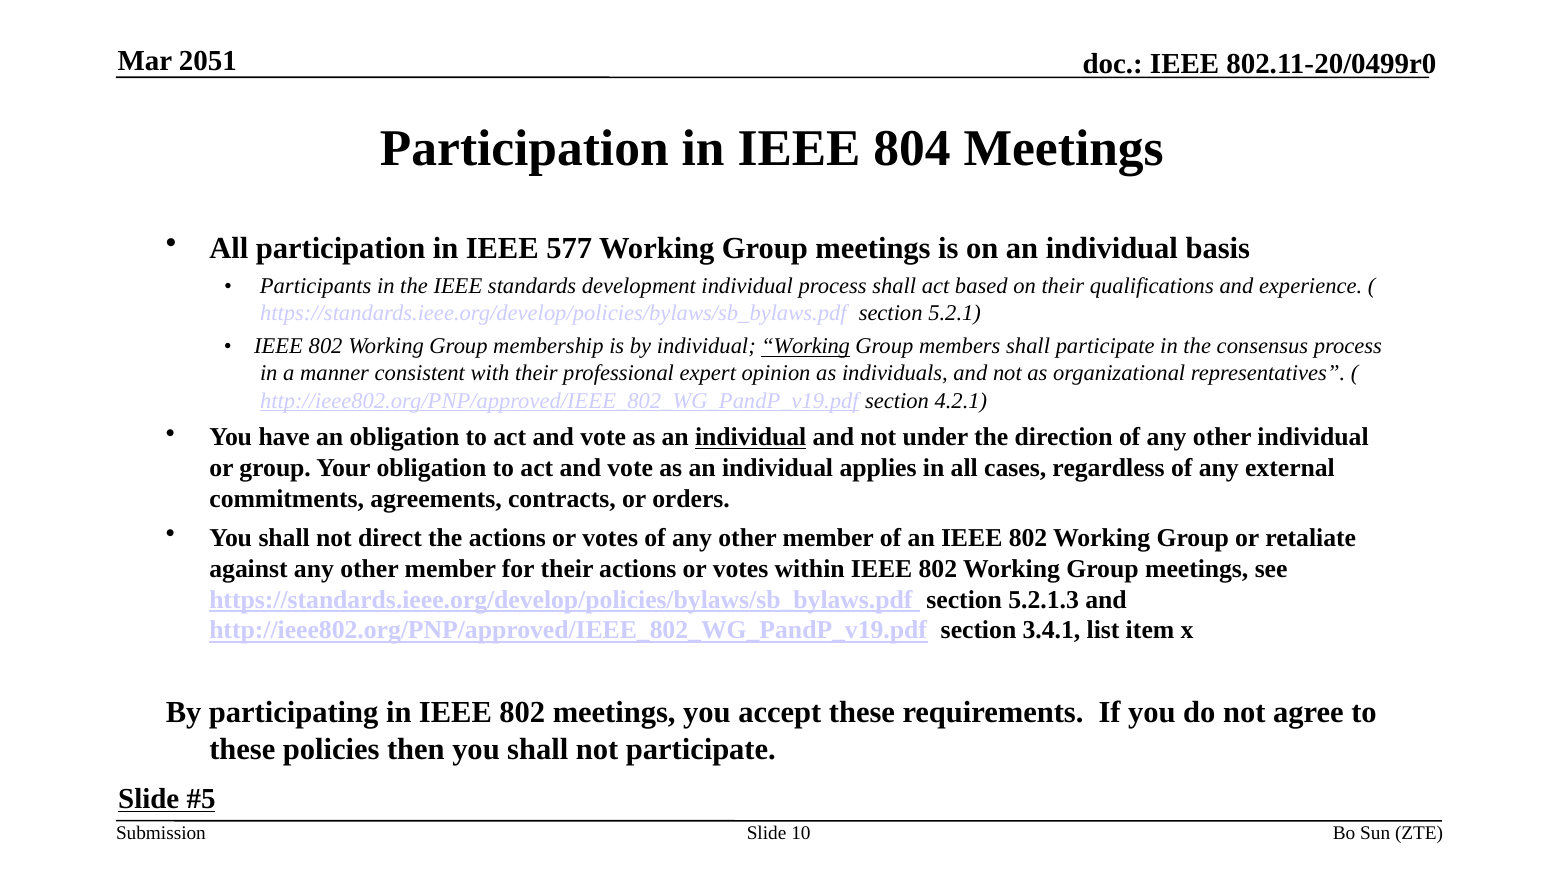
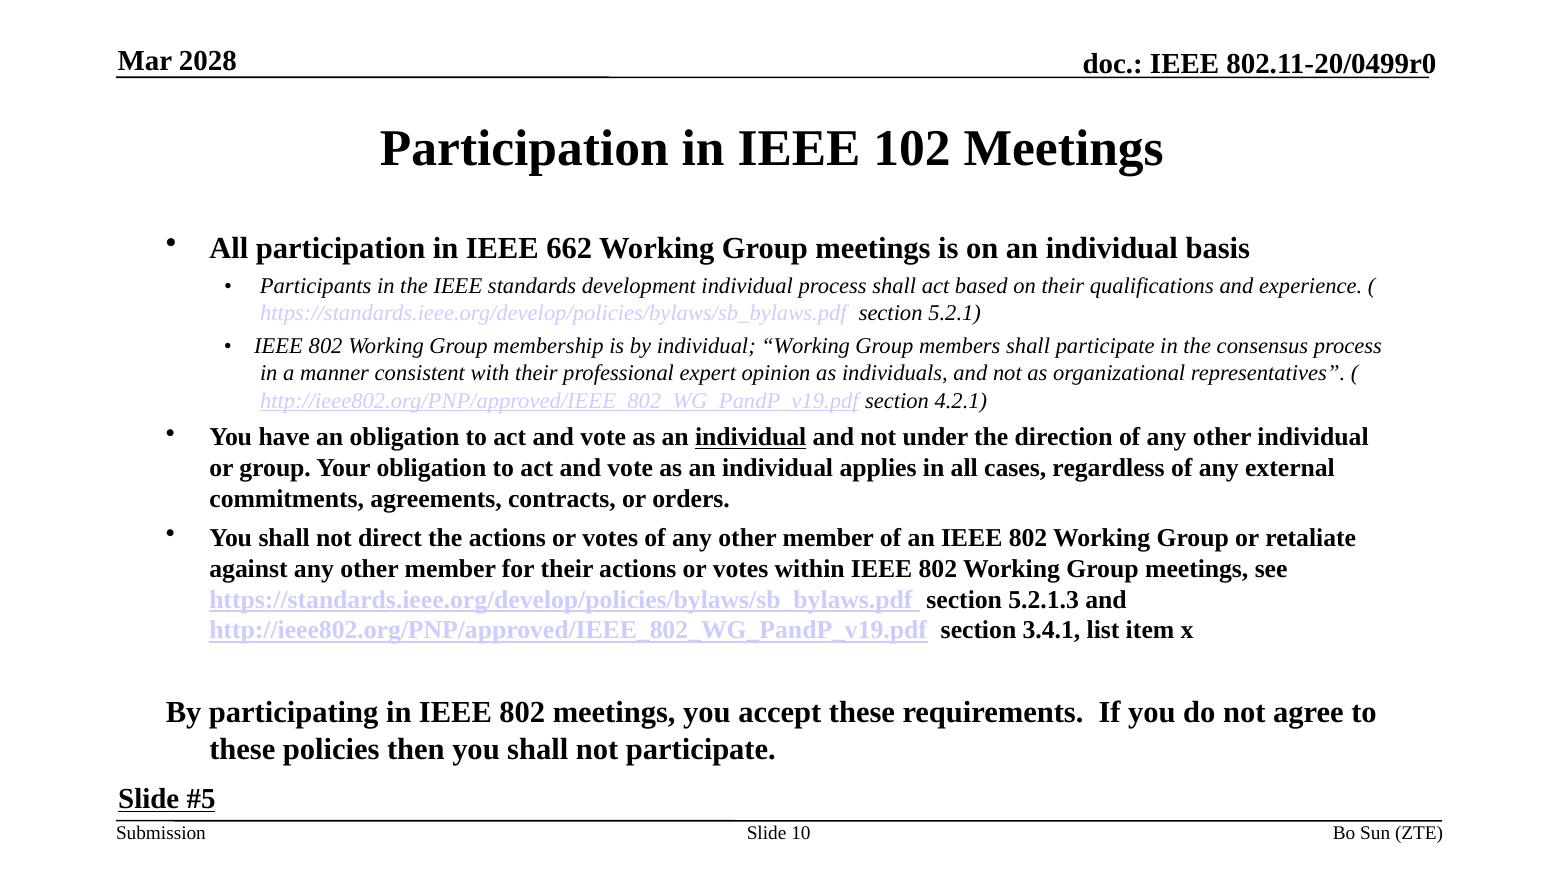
2051: 2051 -> 2028 (208, 61)
804: 804 -> 102 (912, 149)
577: 577 -> 662 (569, 248)
Working underline: present -> none (806, 347)
